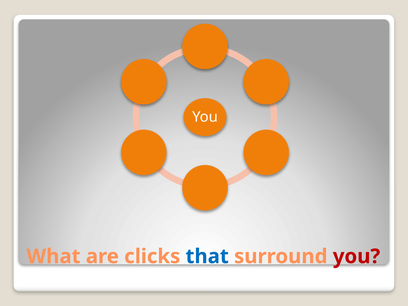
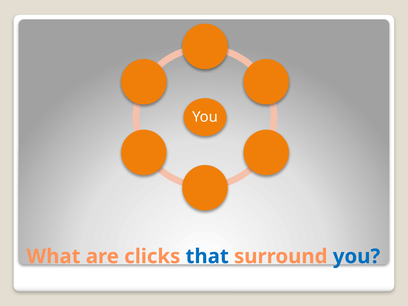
you colour: red -> blue (356, 256)
